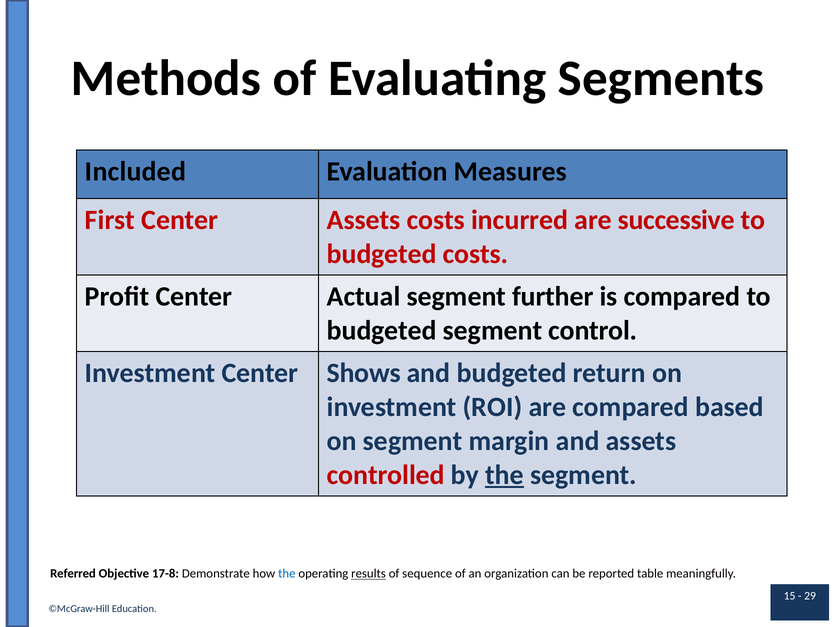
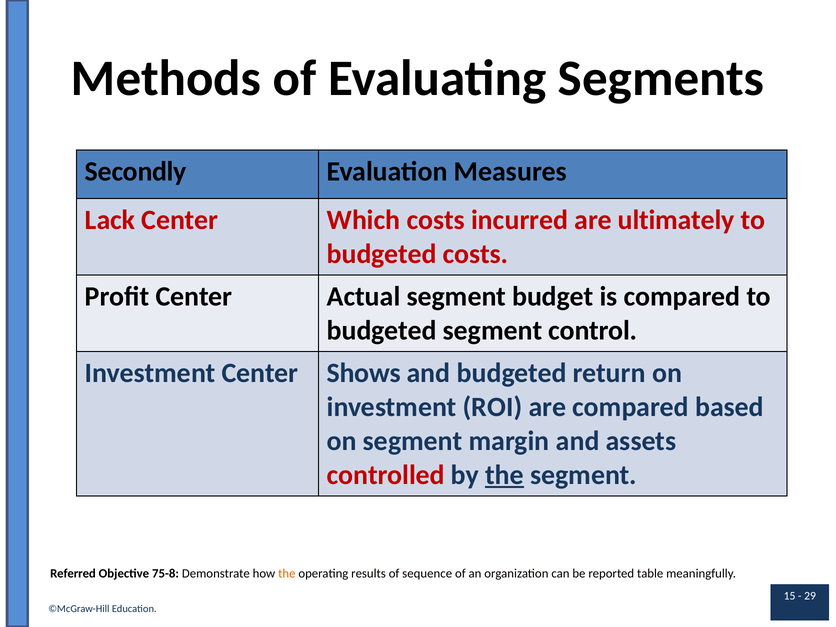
Included: Included -> Secondly (136, 171)
First: First -> Lack (110, 220)
Center Assets: Assets -> Which (364, 220)
successive: successive -> ultimately (676, 220)
further: further -> budget (553, 297)
17-8: 17-8 -> 75-8 (165, 574)
the colour: blue -> orange (287, 574)
results underline: present -> none (369, 574)
